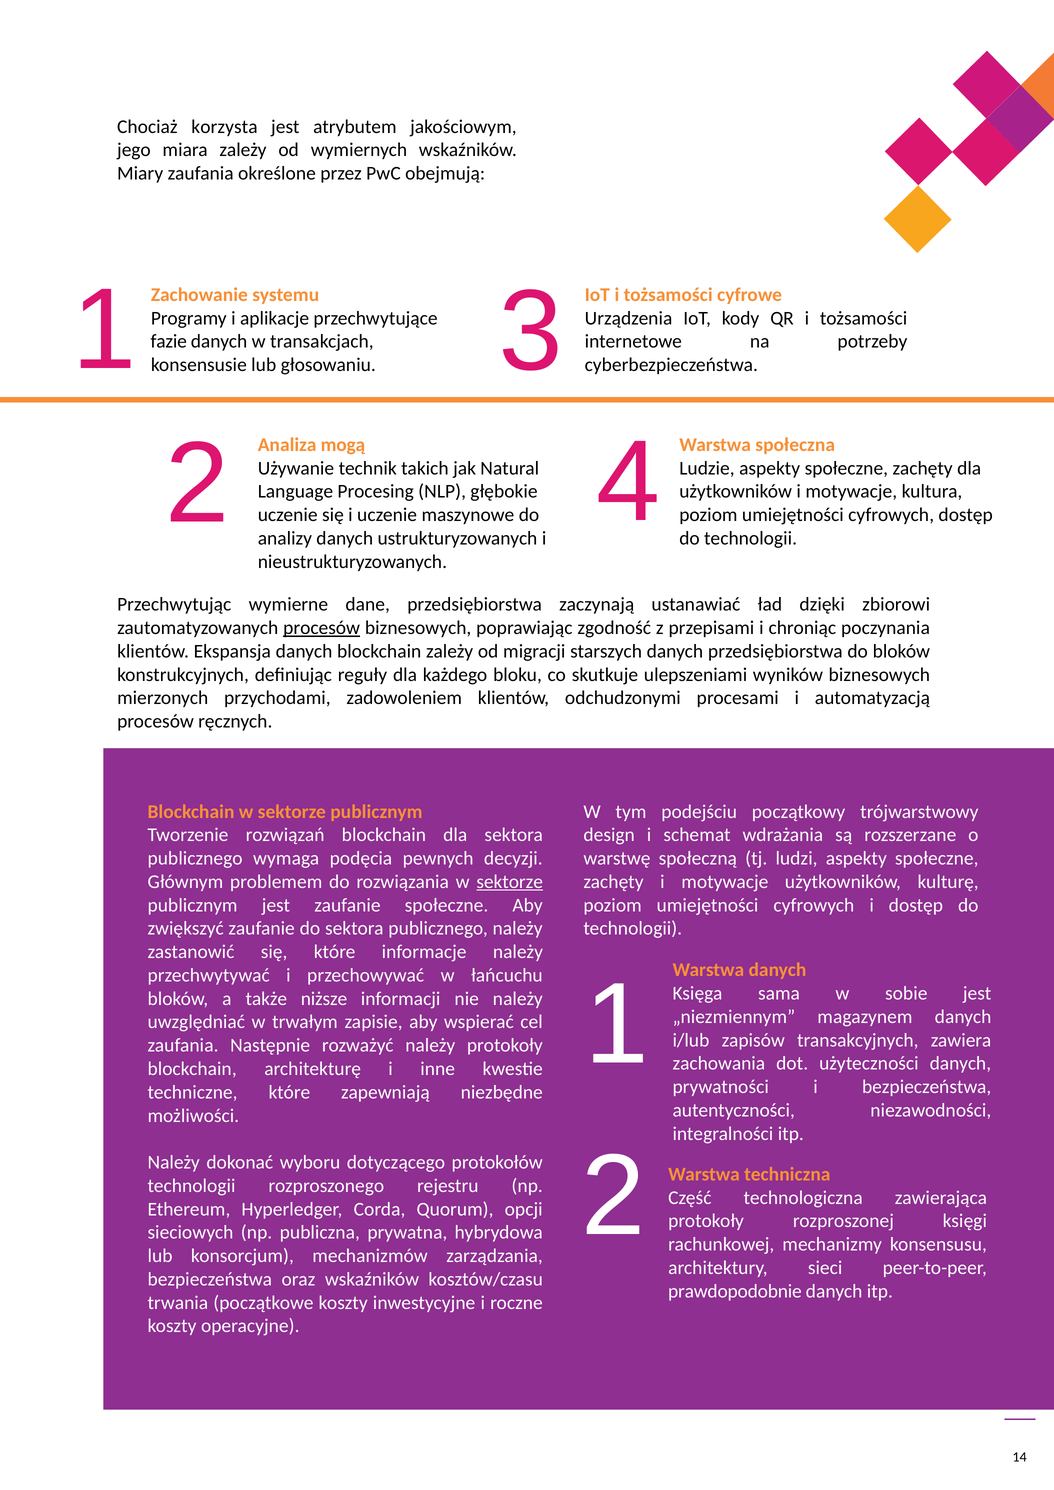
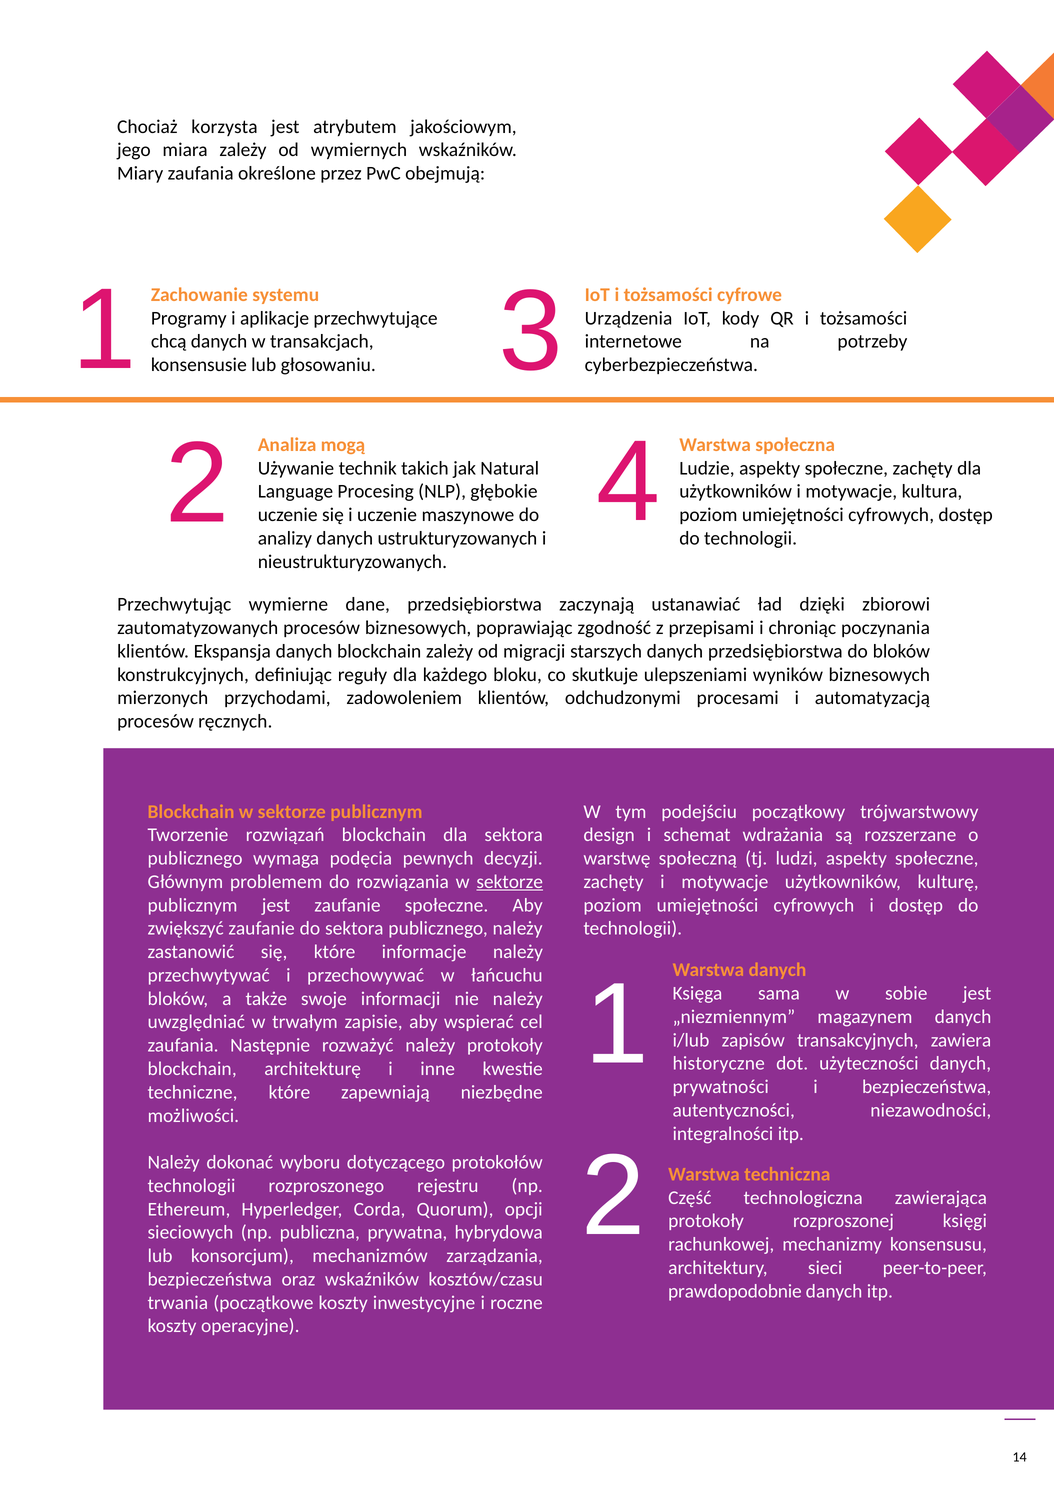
fazie: fazie -> chcą (169, 342)
procesów underline: present -> none (322, 628)
niższe: niższe -> swoje (324, 999)
zachowania: zachowania -> historyczne (719, 1064)
